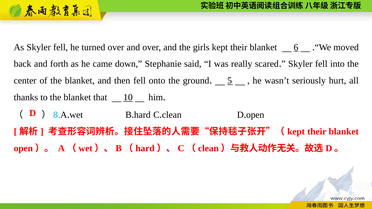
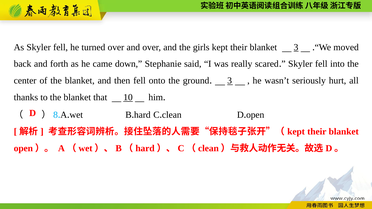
blanket 6: 6 -> 3 (296, 47)
5: 5 -> 3 (230, 81)
